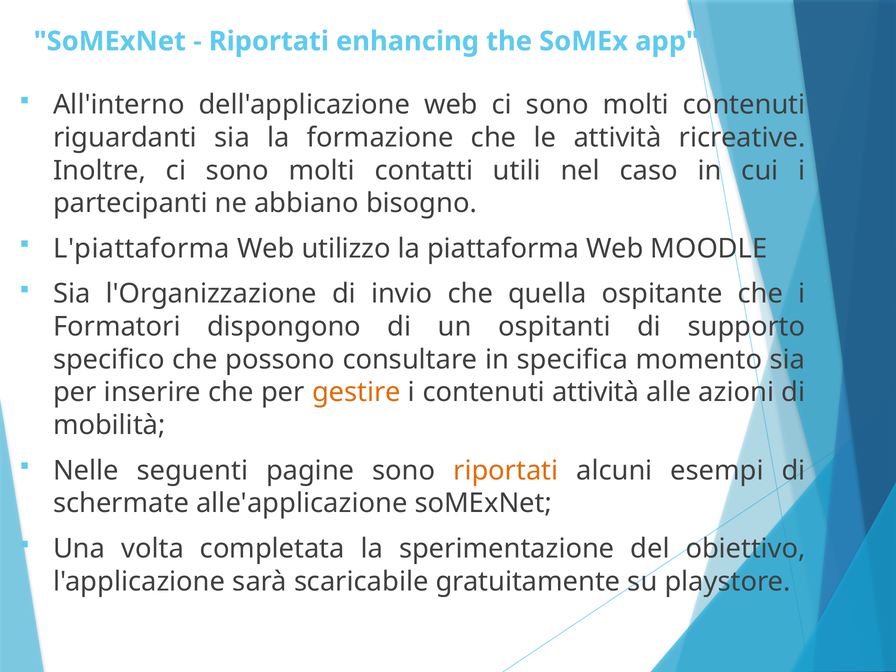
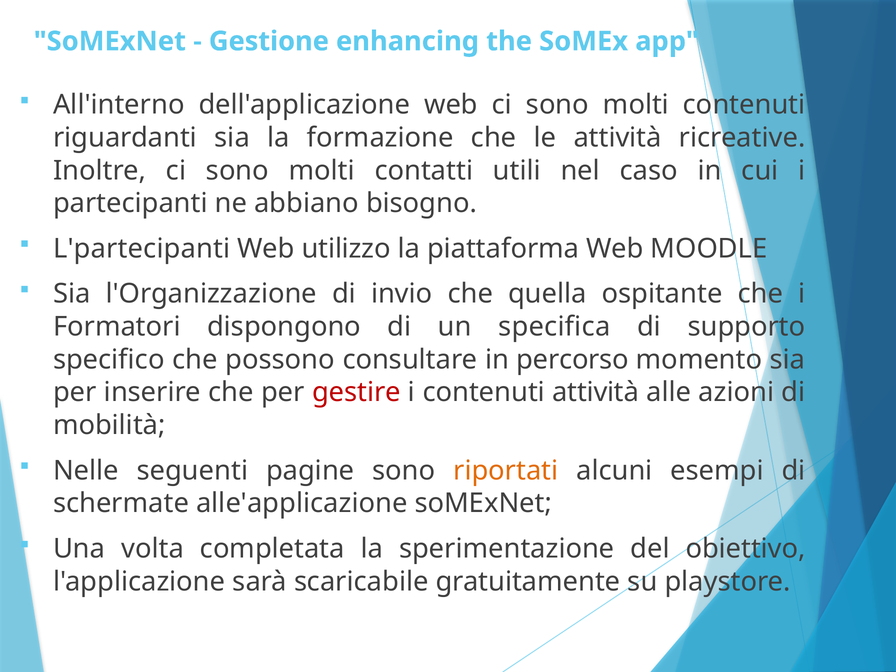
Riportati: Riportati -> Gestione (269, 41)
L'piattaforma: L'piattaforma -> L'partecipanti (142, 249)
ospitanti: ospitanti -> specifica (554, 327)
specifica: specifica -> percorso (573, 360)
gestire colour: orange -> red (356, 392)
